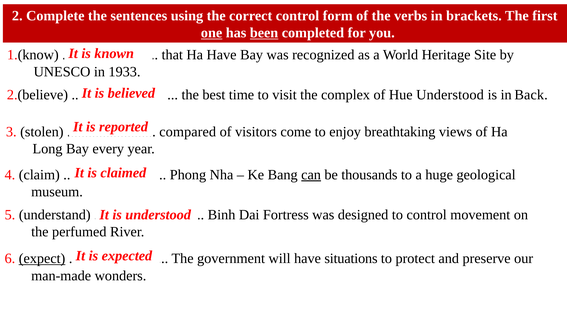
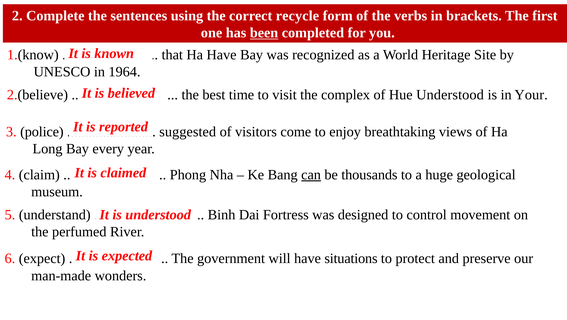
correct control: control -> recycle (297, 16)
one underline: present -> none (212, 33)
1933: 1933 -> 1964 (124, 72)
Back: Back -> Your (531, 95)
stolen: stolen -> police (42, 132)
compared: compared -> suggested (188, 132)
expect underline: present -> none (42, 258)
